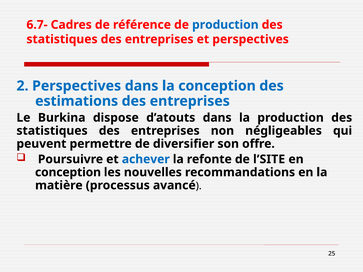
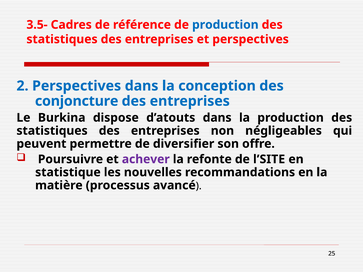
6.7-: 6.7- -> 3.5- (37, 25)
estimations: estimations -> conjoncture (77, 101)
achever colour: blue -> purple (146, 159)
conception: conception -> statistique (68, 172)
